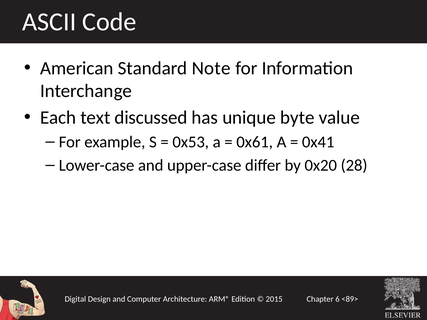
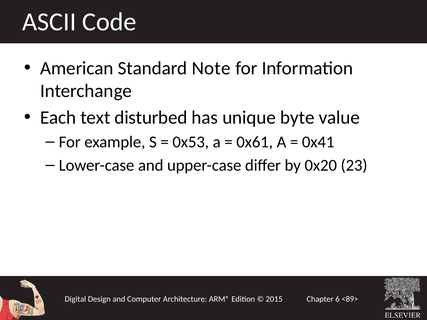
discussed: discussed -> disturbed (151, 118)
28: 28 -> 23 (354, 165)
